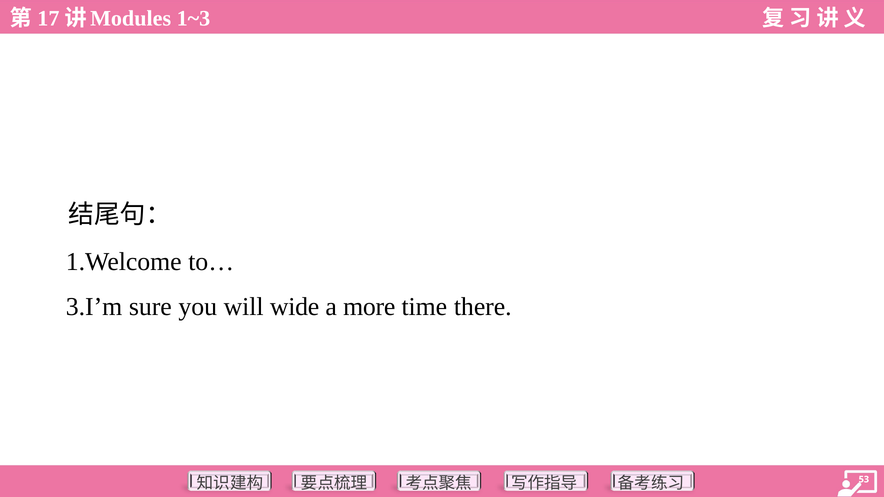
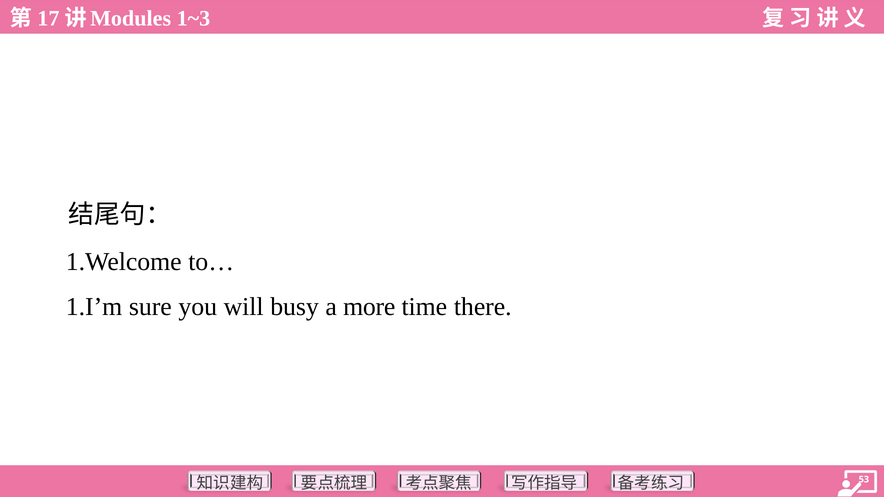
3.I’m: 3.I’m -> 1.I’m (94, 307)
wide: wide -> busy (295, 307)
